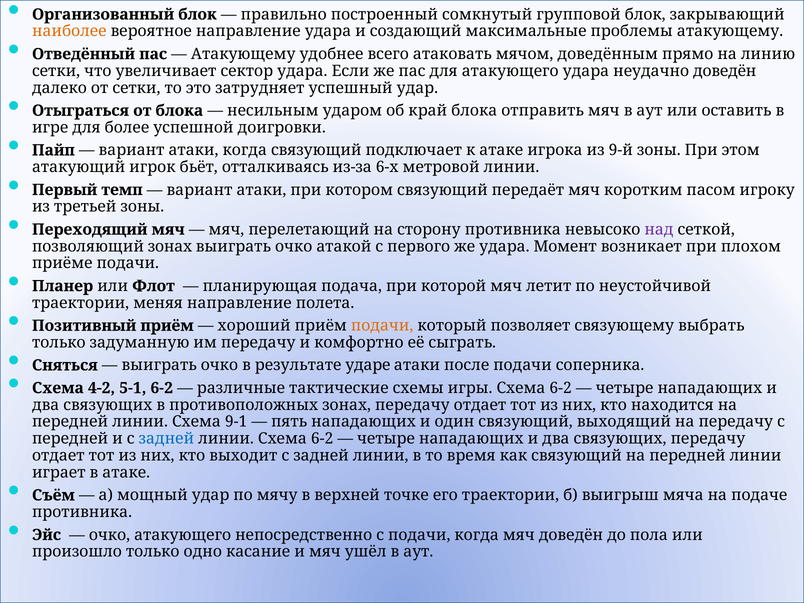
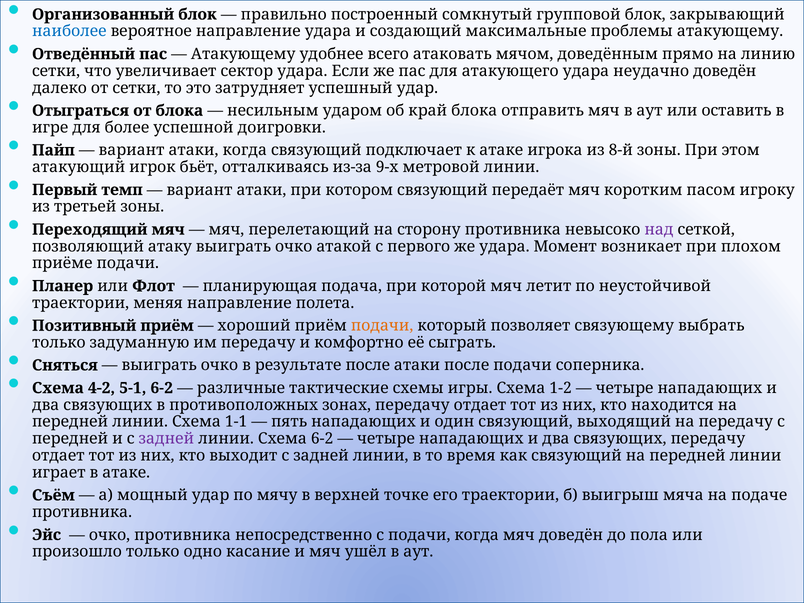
наиболее colour: orange -> blue (69, 31)
9-й: 9-й -> 8-й (621, 150)
6-х: 6-х -> 9-х (387, 167)
позволяющий зонах: зонах -> атаку (170, 246)
результате ударе: ударе -> после (368, 365)
игры Схема 6-2: 6-2 -> 1-2 (561, 388)
9-1: 9-1 -> 1-1 (236, 422)
задней colour: blue -> purple (166, 439)
очко атакующего: атакующего -> противника (183, 535)
